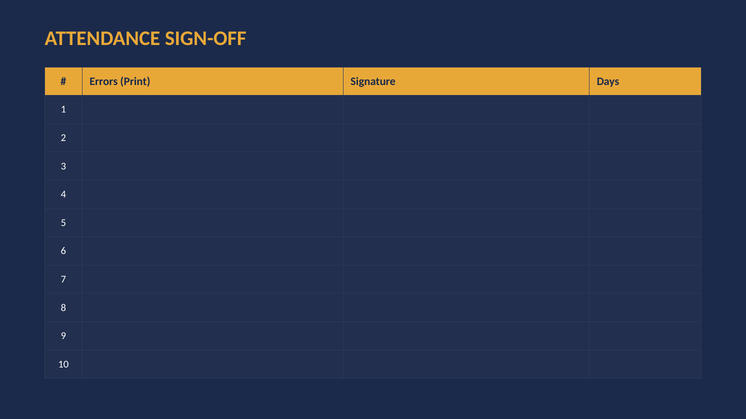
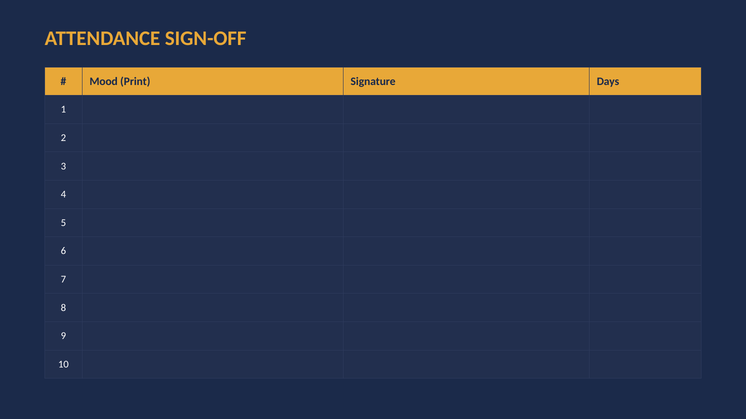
Errors: Errors -> Mood (104, 81)
